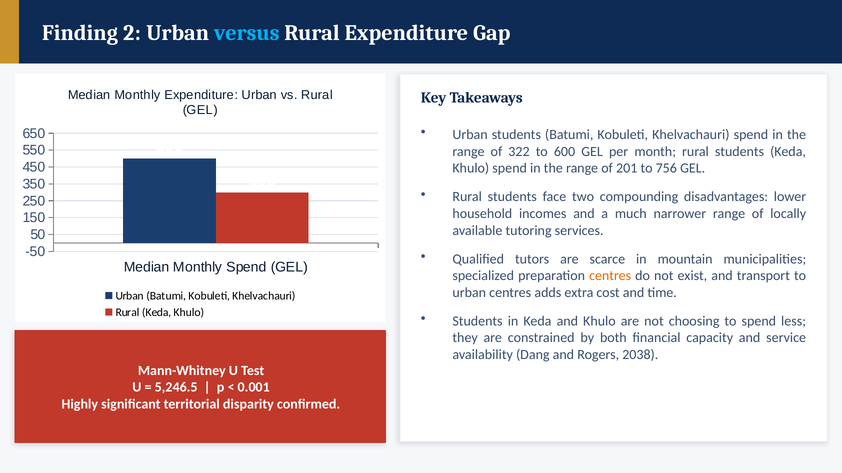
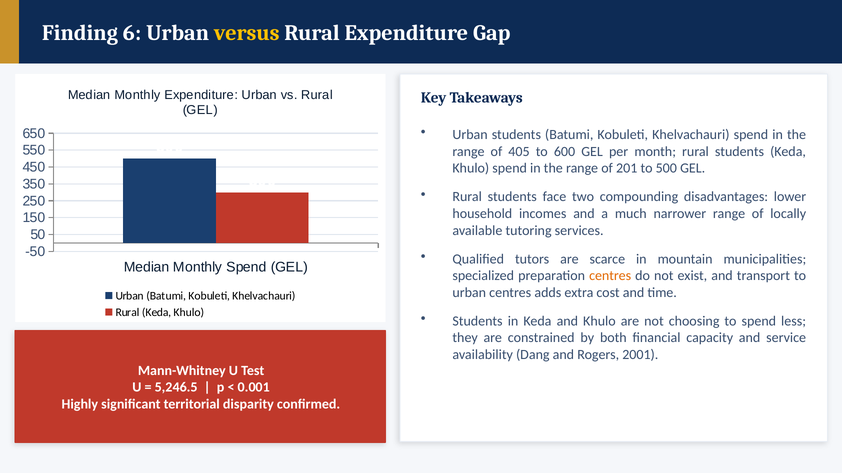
2: 2 -> 6 (132, 33)
versus colour: light blue -> yellow (247, 33)
322: 322 -> 405 (519, 152)
to 756: 756 -> 500 (666, 168)
2038: 2038 -> 2001 (640, 355)
